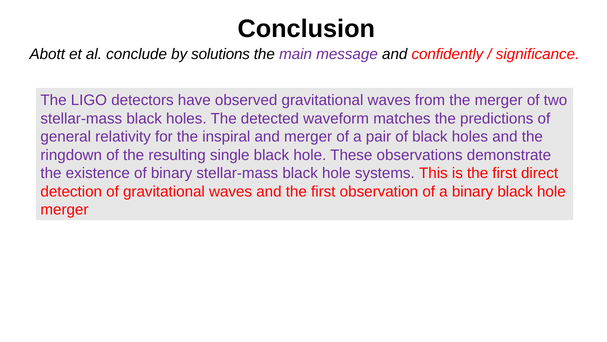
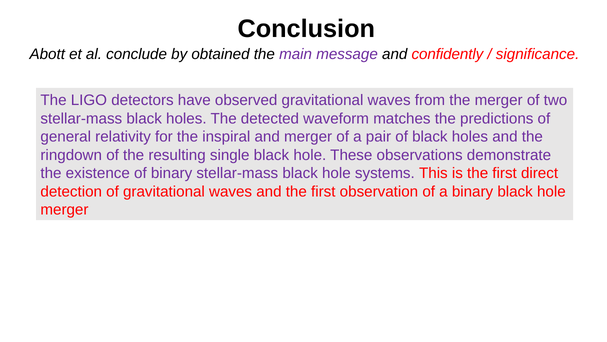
solutions: solutions -> obtained (221, 54)
